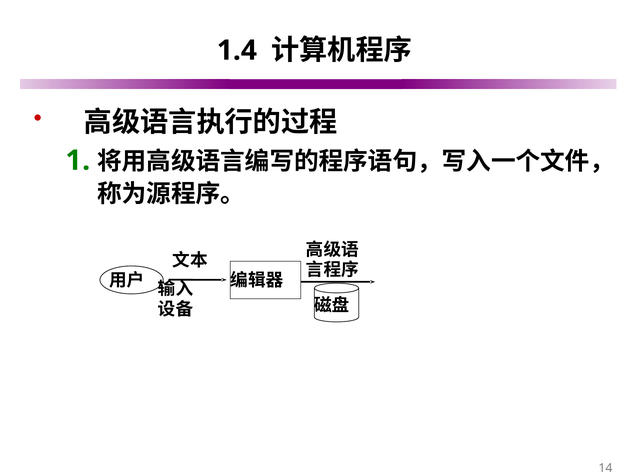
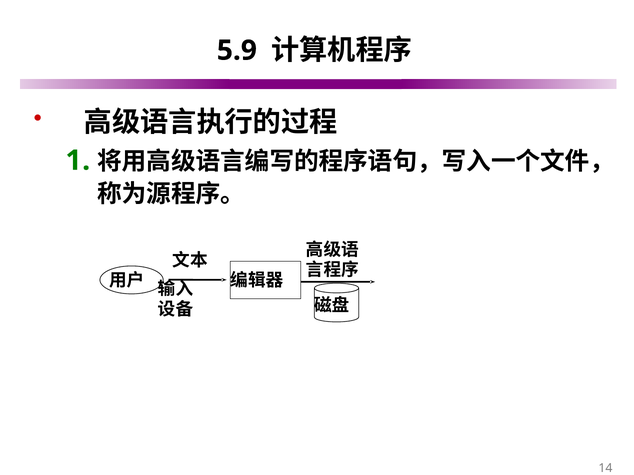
1.4: 1.4 -> 5.9 (237, 50)
